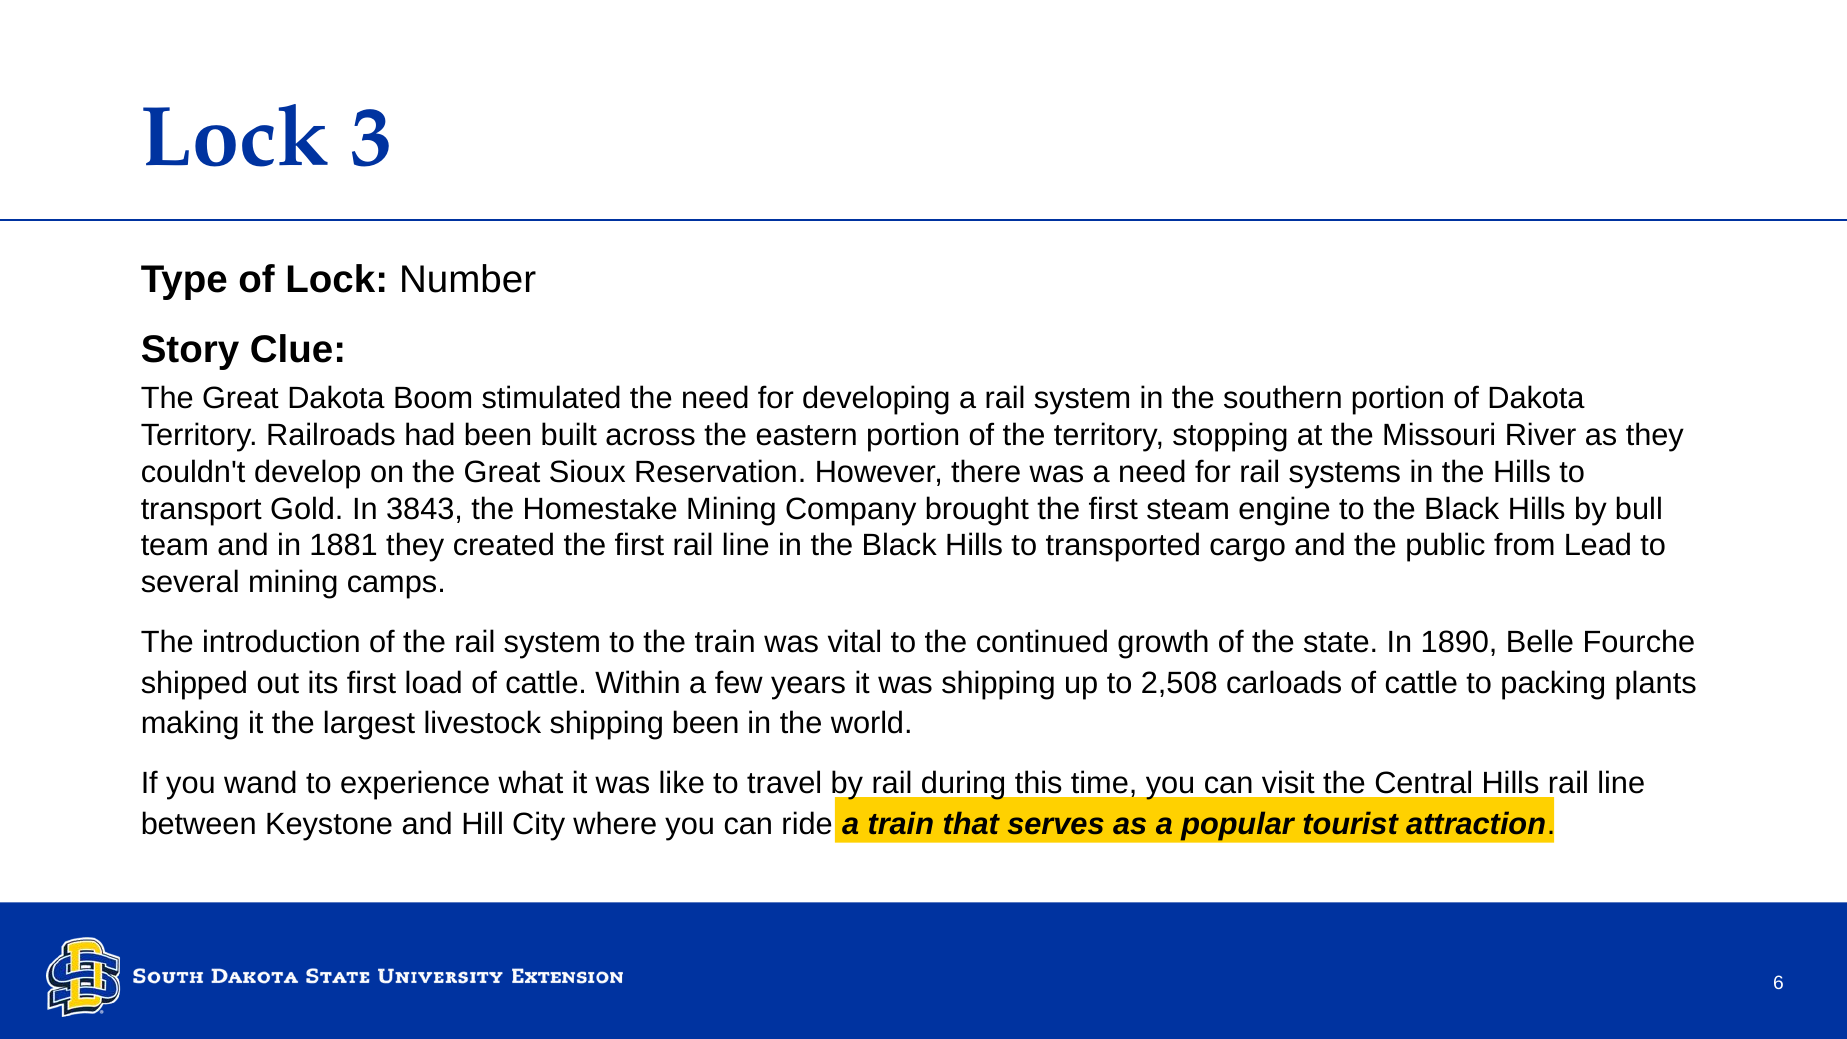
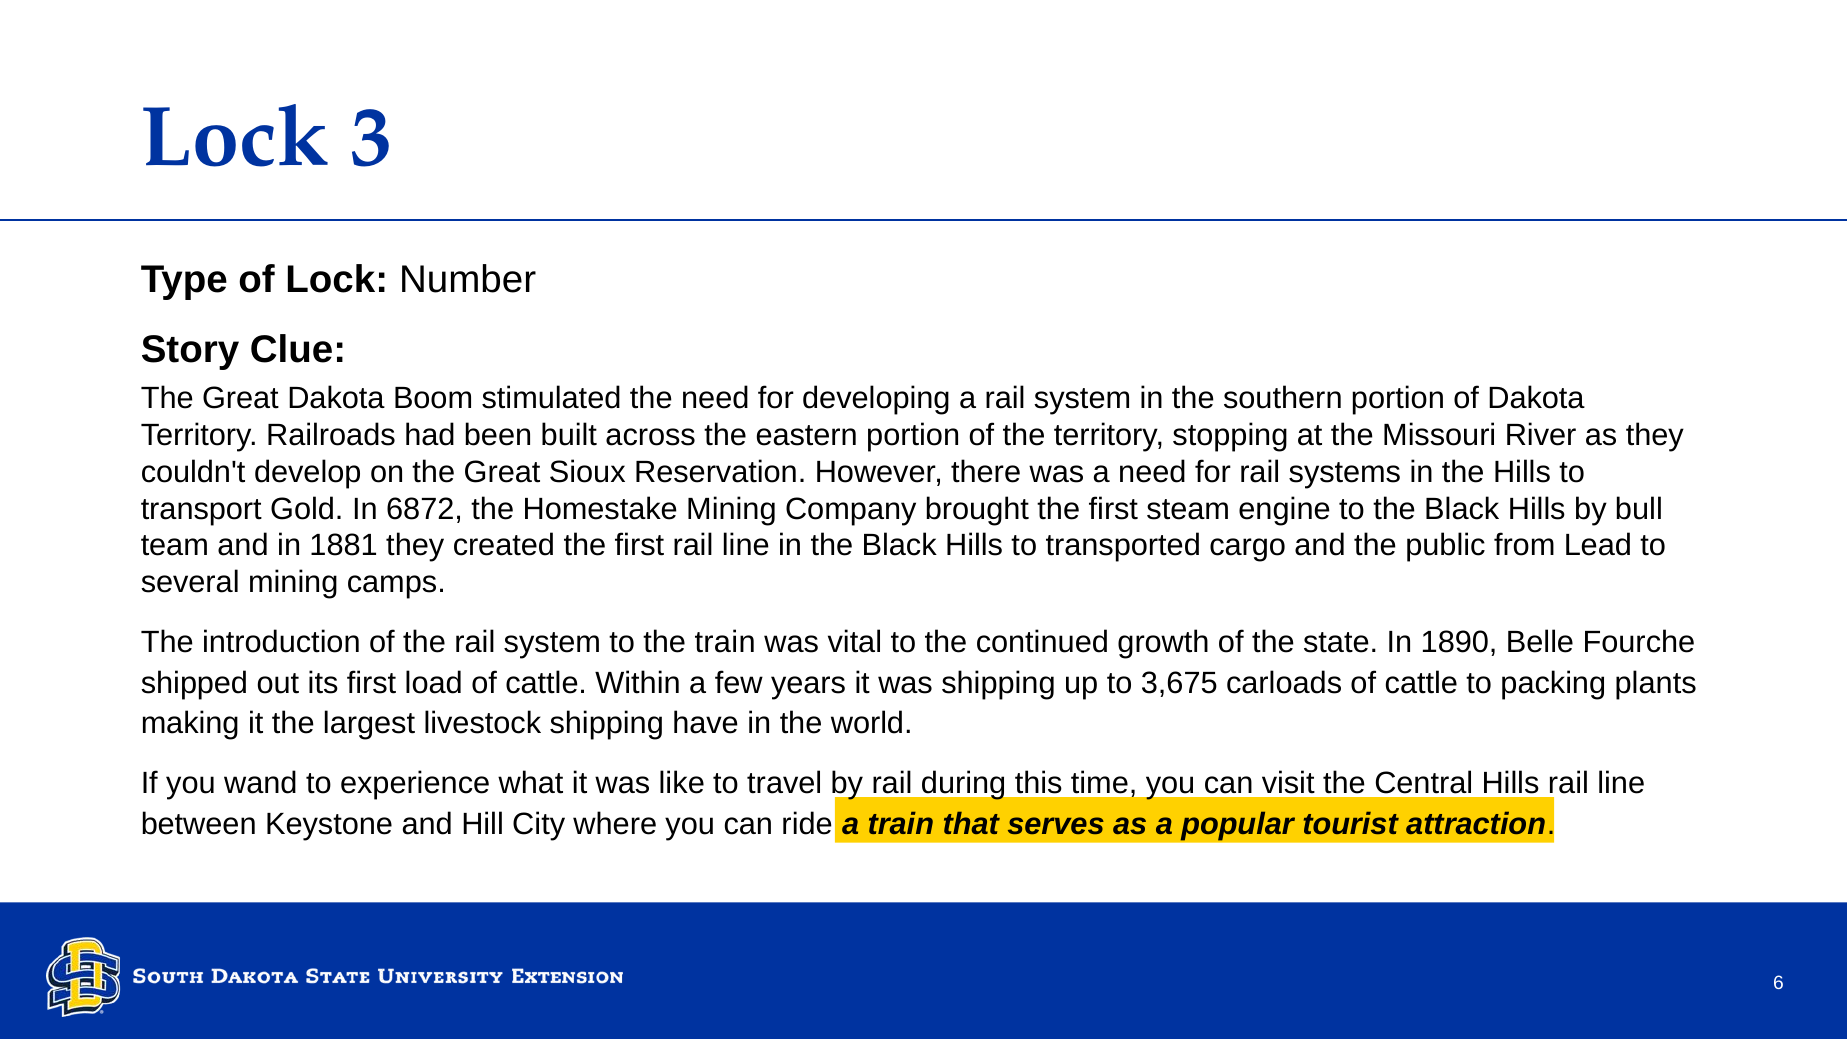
3843: 3843 -> 6872 (425, 509)
2,508: 2,508 -> 3,675 (1179, 683)
shipping been: been -> have (706, 724)
